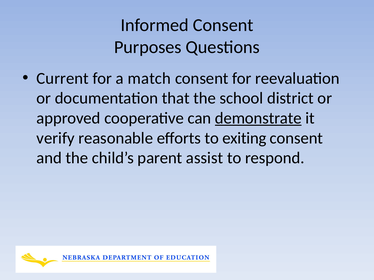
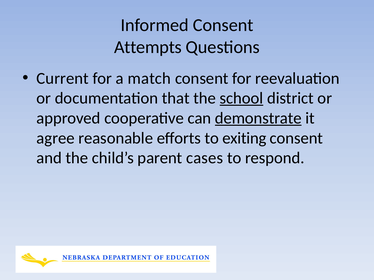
Purposes: Purposes -> Attempts (148, 47)
school underline: none -> present (241, 98)
verify: verify -> agree (56, 138)
assist: assist -> cases (205, 158)
